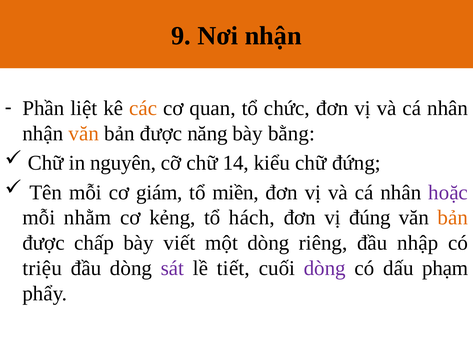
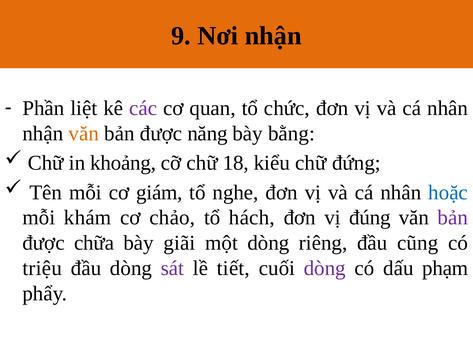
các colour: orange -> purple (143, 108)
nguyên: nguyên -> khoảng (123, 163)
14: 14 -> 18 (236, 163)
miền: miền -> nghe (236, 192)
hoặc colour: purple -> blue (448, 192)
nhằm: nhằm -> khám (88, 218)
kẻng: kẻng -> chảo (172, 218)
bản colour: orange -> purple (453, 218)
chấp: chấp -> chữa (94, 243)
viết: viết -> giãi (179, 243)
nhập: nhập -> cũng (418, 243)
